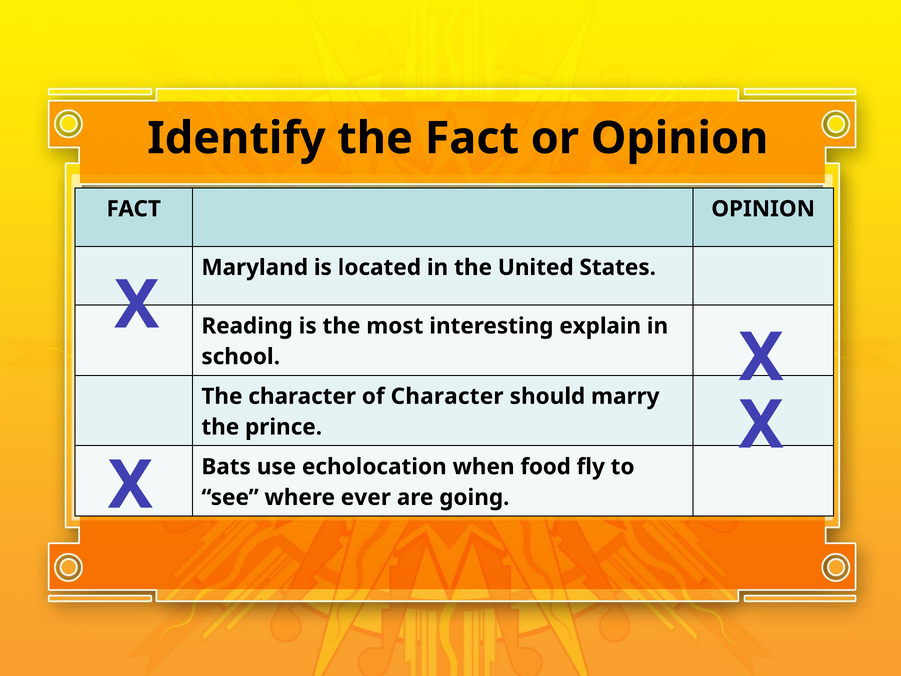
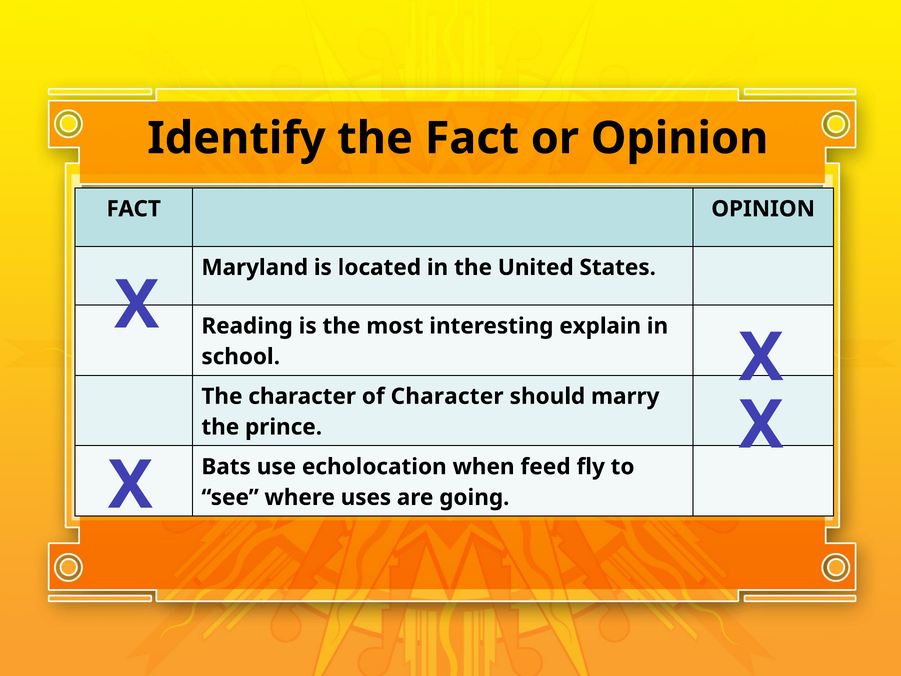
food: food -> feed (546, 467)
ever: ever -> uses (366, 497)
